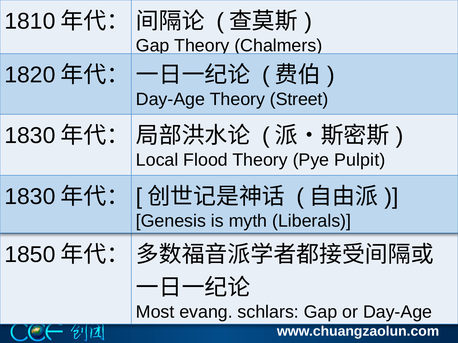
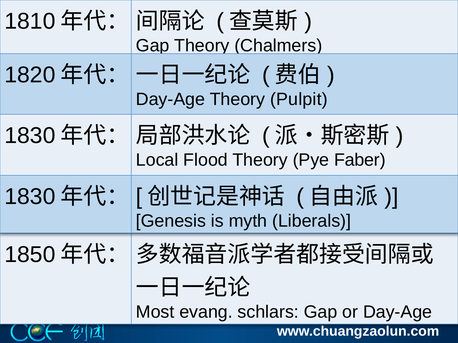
Street: Street -> Pulpit (299, 99)
Pulpit: Pulpit -> Faber (360, 160)
